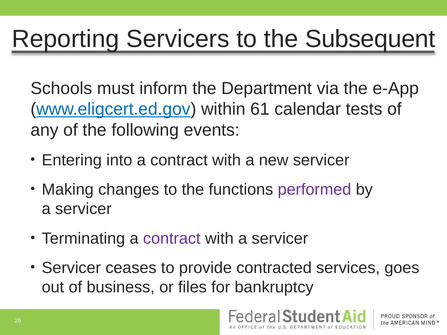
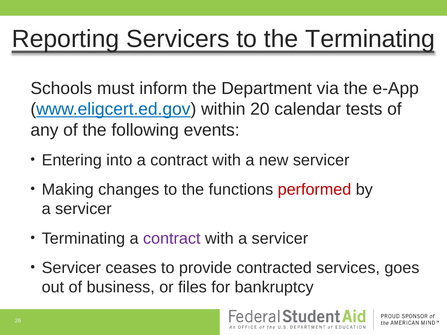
the Subsequent: Subsequent -> Terminating (370, 39)
61: 61 -> 20 (260, 109)
performed colour: purple -> red (314, 190)
